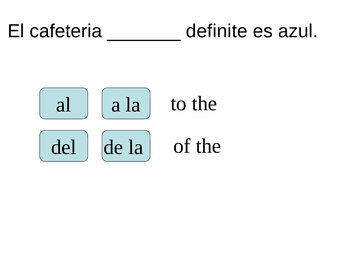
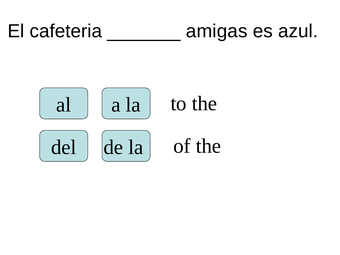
definite: definite -> amigas (217, 31)
